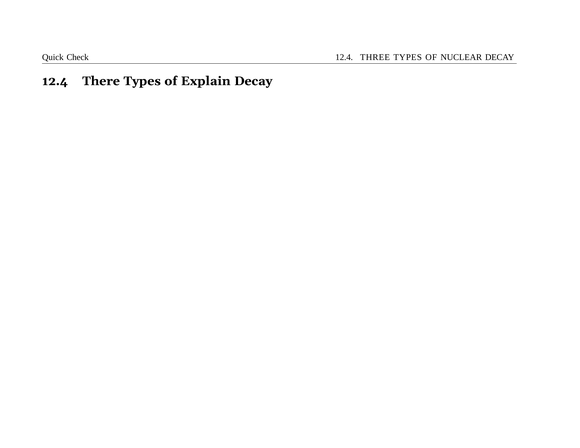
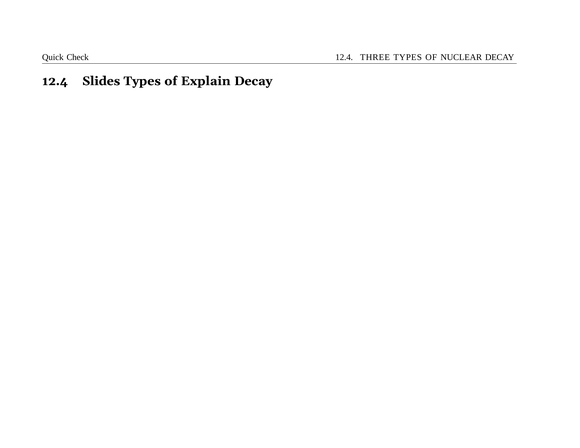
There: There -> Slides (101, 81)
